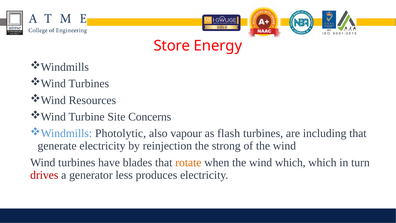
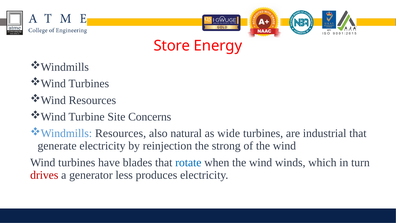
Photolytic: Photolytic -> Resources (121, 133)
vapour: vapour -> natural (186, 133)
flash: flash -> wide (229, 133)
including: including -> industrial (325, 133)
rotate colour: orange -> blue (188, 162)
wind which: which -> winds (290, 162)
